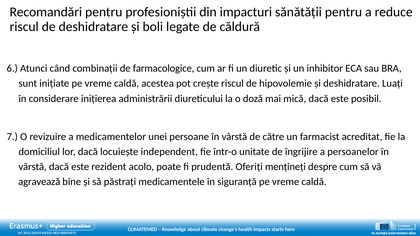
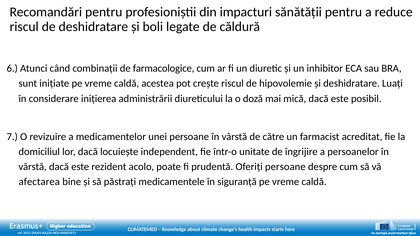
Oferiți mențineți: mențineți -> persoane (285, 167)
agravează: agravează -> afectarea (39, 182)
